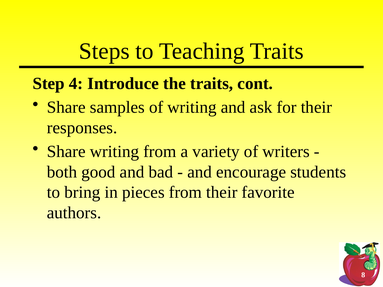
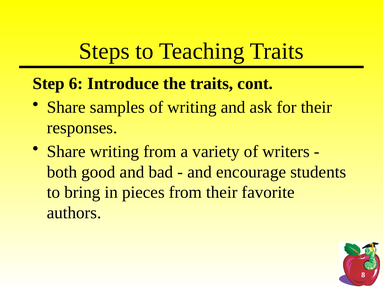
4: 4 -> 6 (76, 84)
